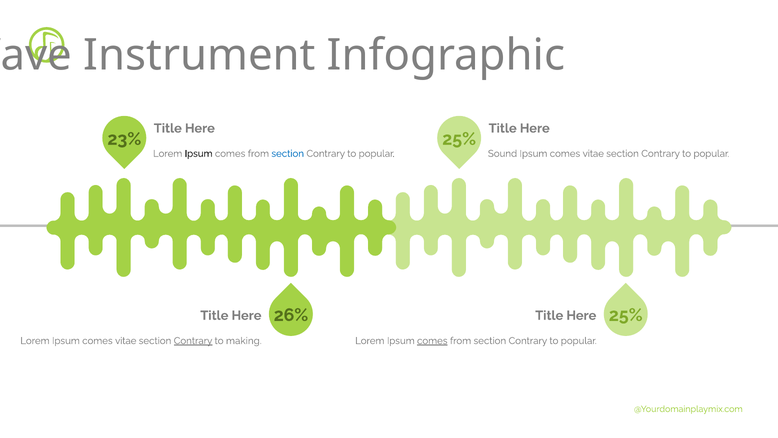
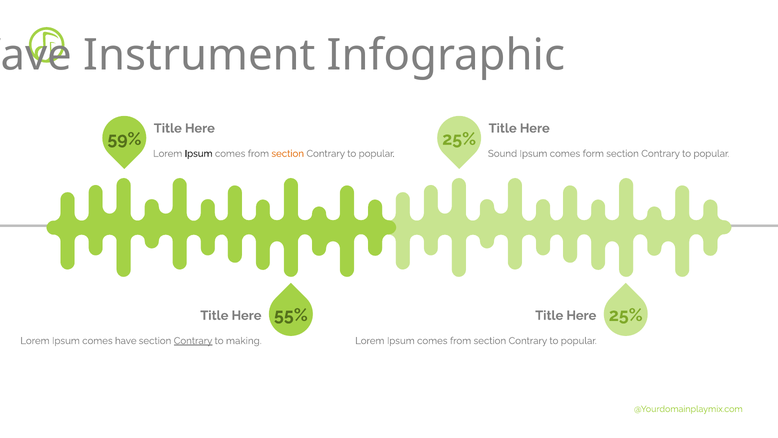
23%: 23% -> 59% (124, 139)
section colour: blue -> orange (288, 153)
vitae: vitae -> form (593, 153)
26%: 26% -> 55% (291, 315)
Lorem Ipsum comes vitae: vitae -> have (126, 341)
comes underline: present -> none (432, 341)
